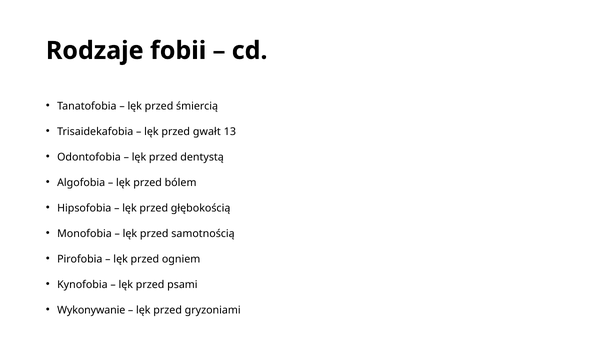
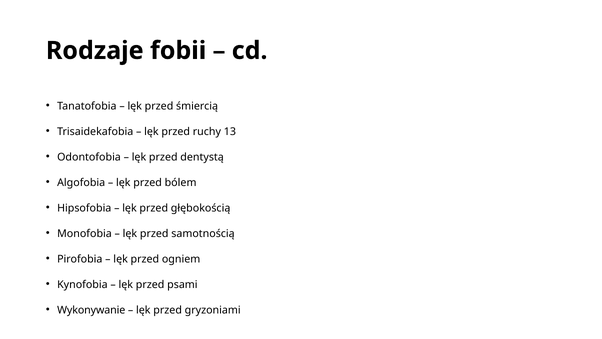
gwałt: gwałt -> ruchy (207, 131)
